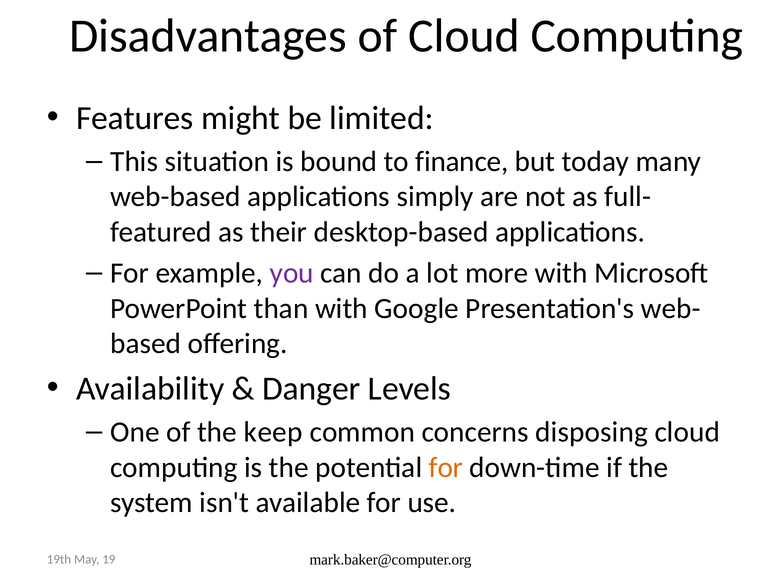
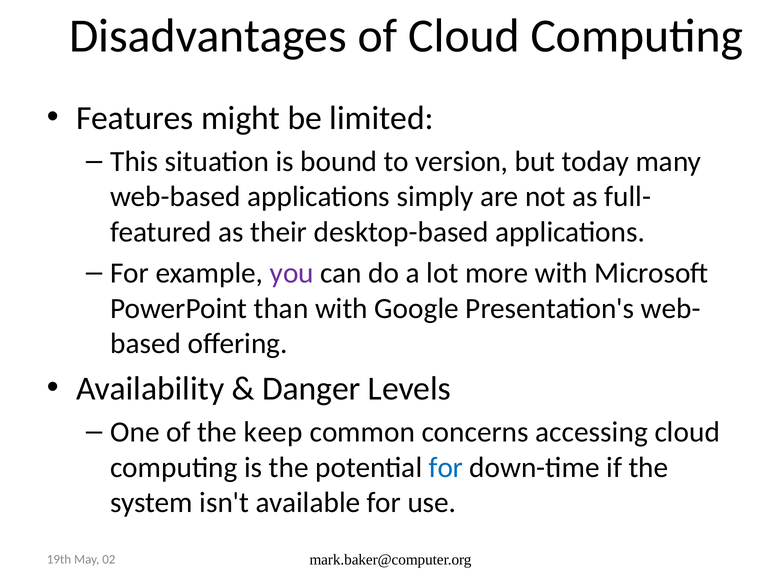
finance: finance -> version (462, 162)
disposing: disposing -> accessing (592, 432)
for colour: orange -> blue (446, 467)
19: 19 -> 02 (109, 559)
